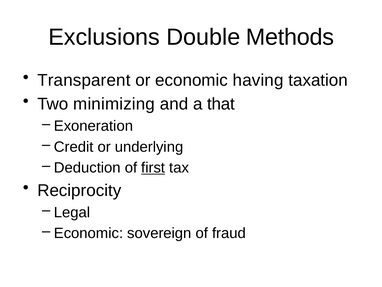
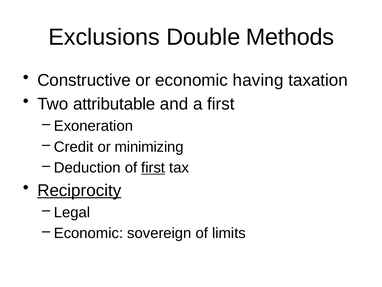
Transparent: Transparent -> Constructive (84, 80)
minimizing: minimizing -> attributable (114, 104)
a that: that -> first (221, 104)
underlying: underlying -> minimizing (149, 147)
Reciprocity underline: none -> present (79, 190)
fraud: fraud -> limits (229, 233)
